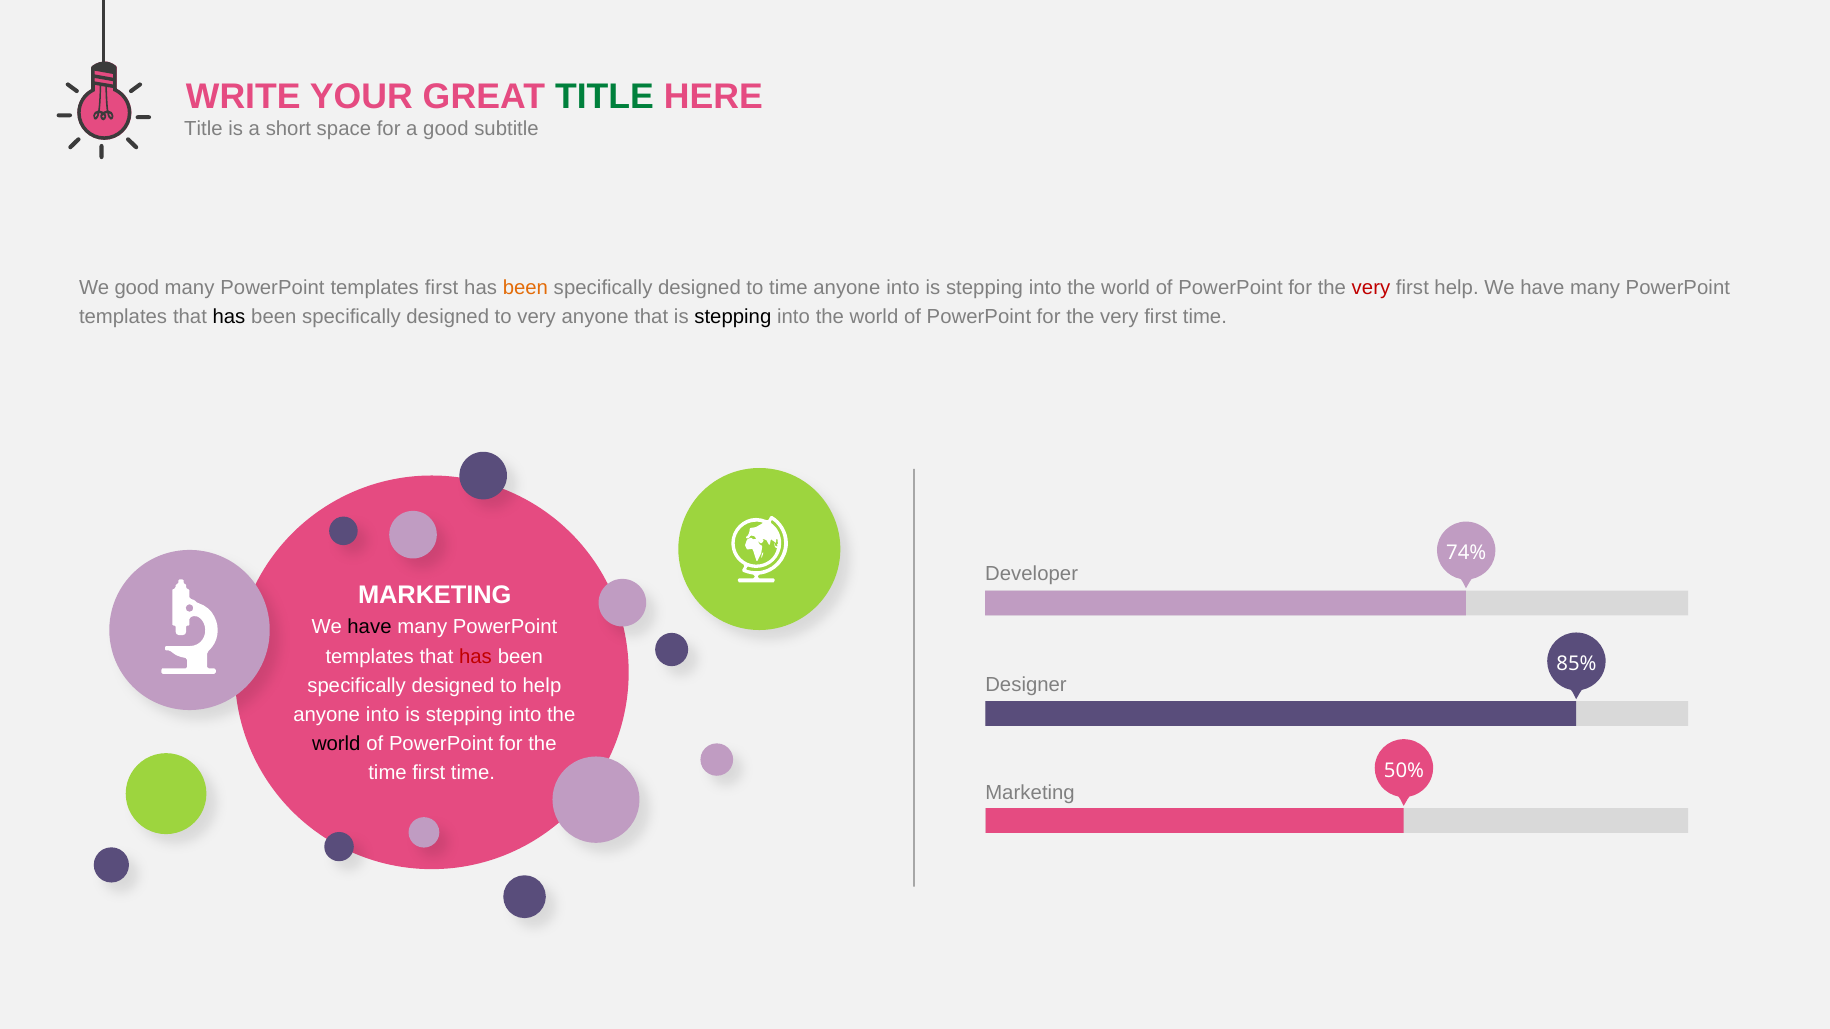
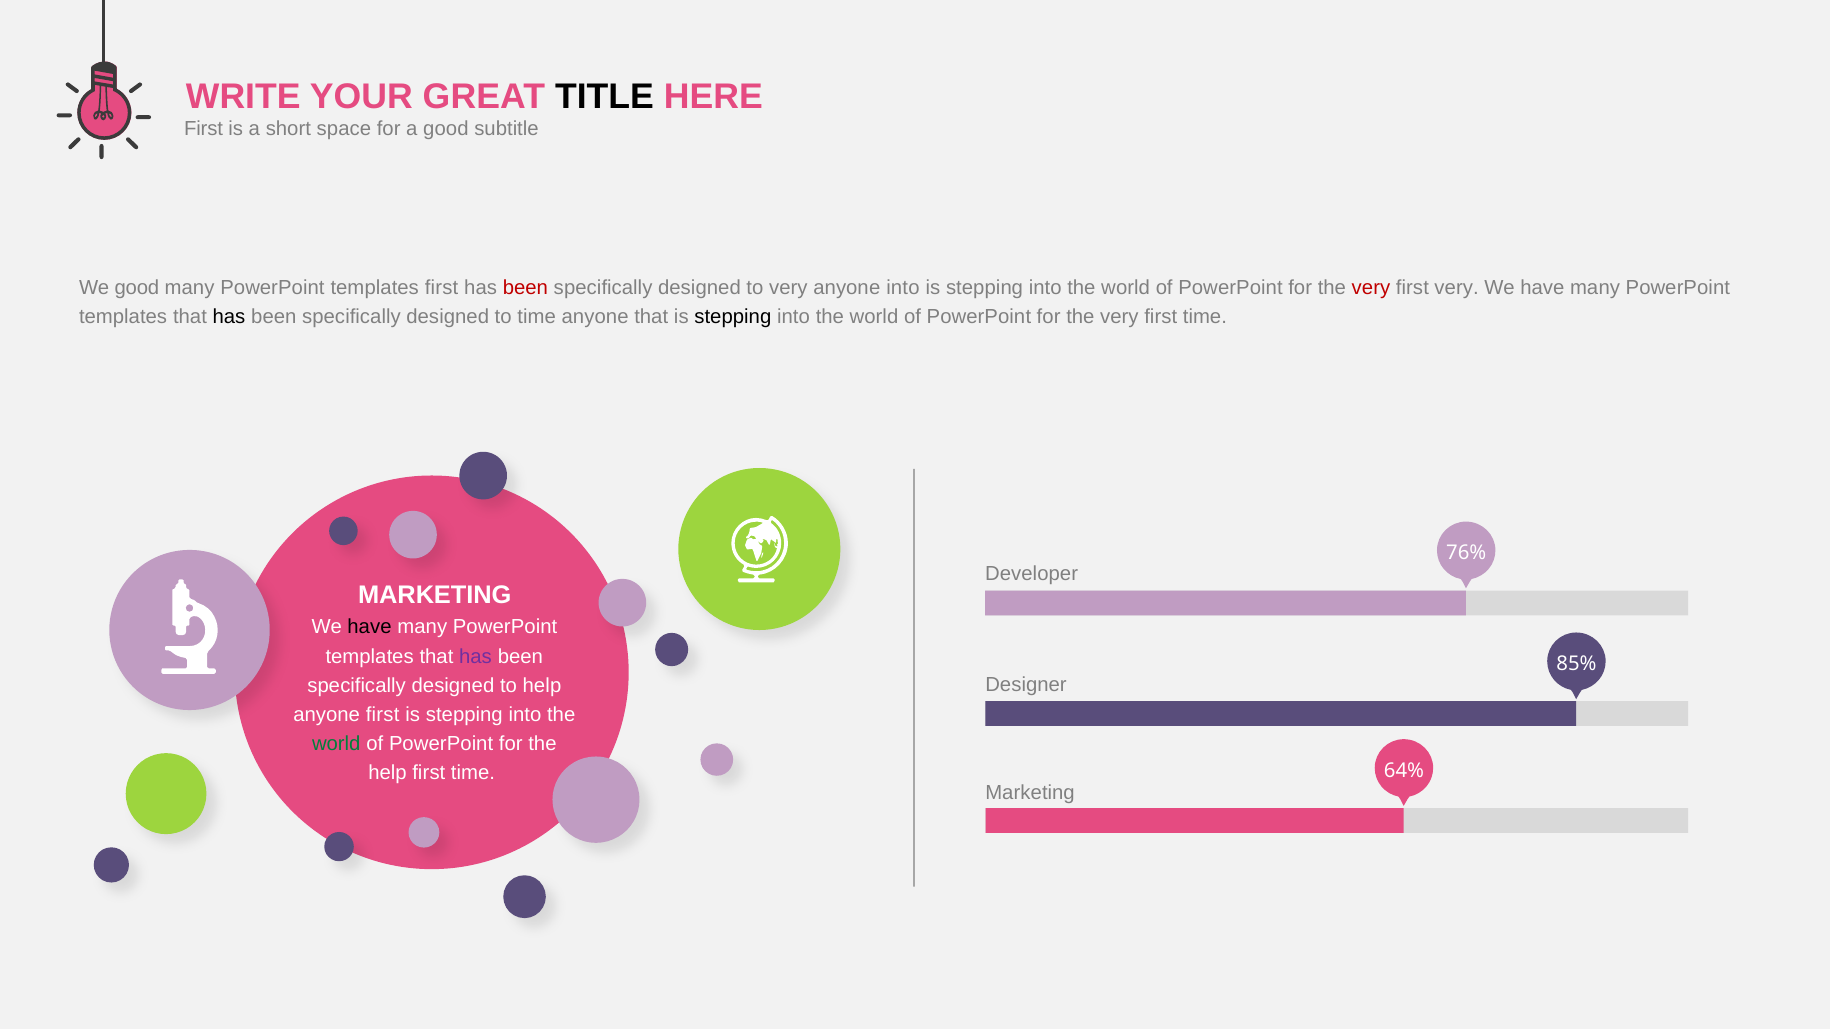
TITLE colour: green -> black (604, 97)
Title: Title -> First (204, 129)
been colour: orange -> red (525, 288)
to time: time -> very (788, 288)
first help: help -> very (1457, 288)
to very: very -> time (537, 317)
74%: 74% -> 76% (1466, 553)
has colour: red -> purple (475, 656)
into: into -> first (383, 715)
world colour: black -> green (336, 744)
time: time -> help (388, 773)
50%: 50% -> 64% (1404, 771)
